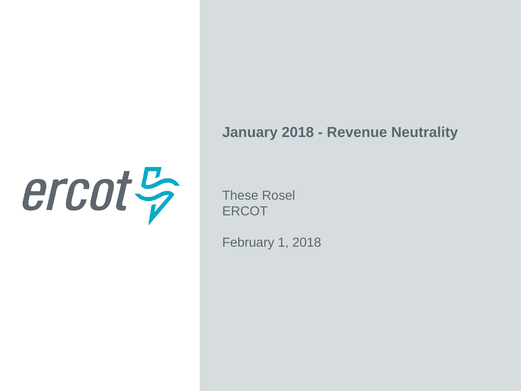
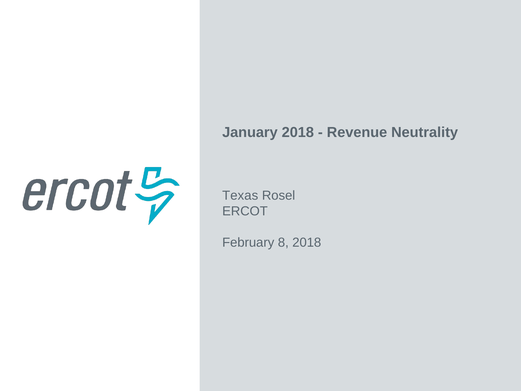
These: These -> Texas (240, 196)
1: 1 -> 8 (283, 242)
